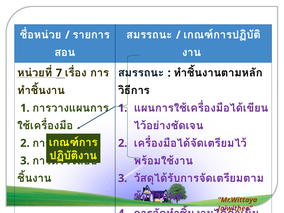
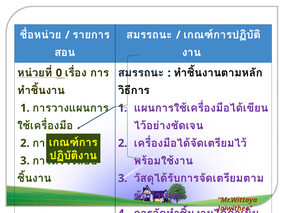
7: 7 -> 0 (59, 73)
